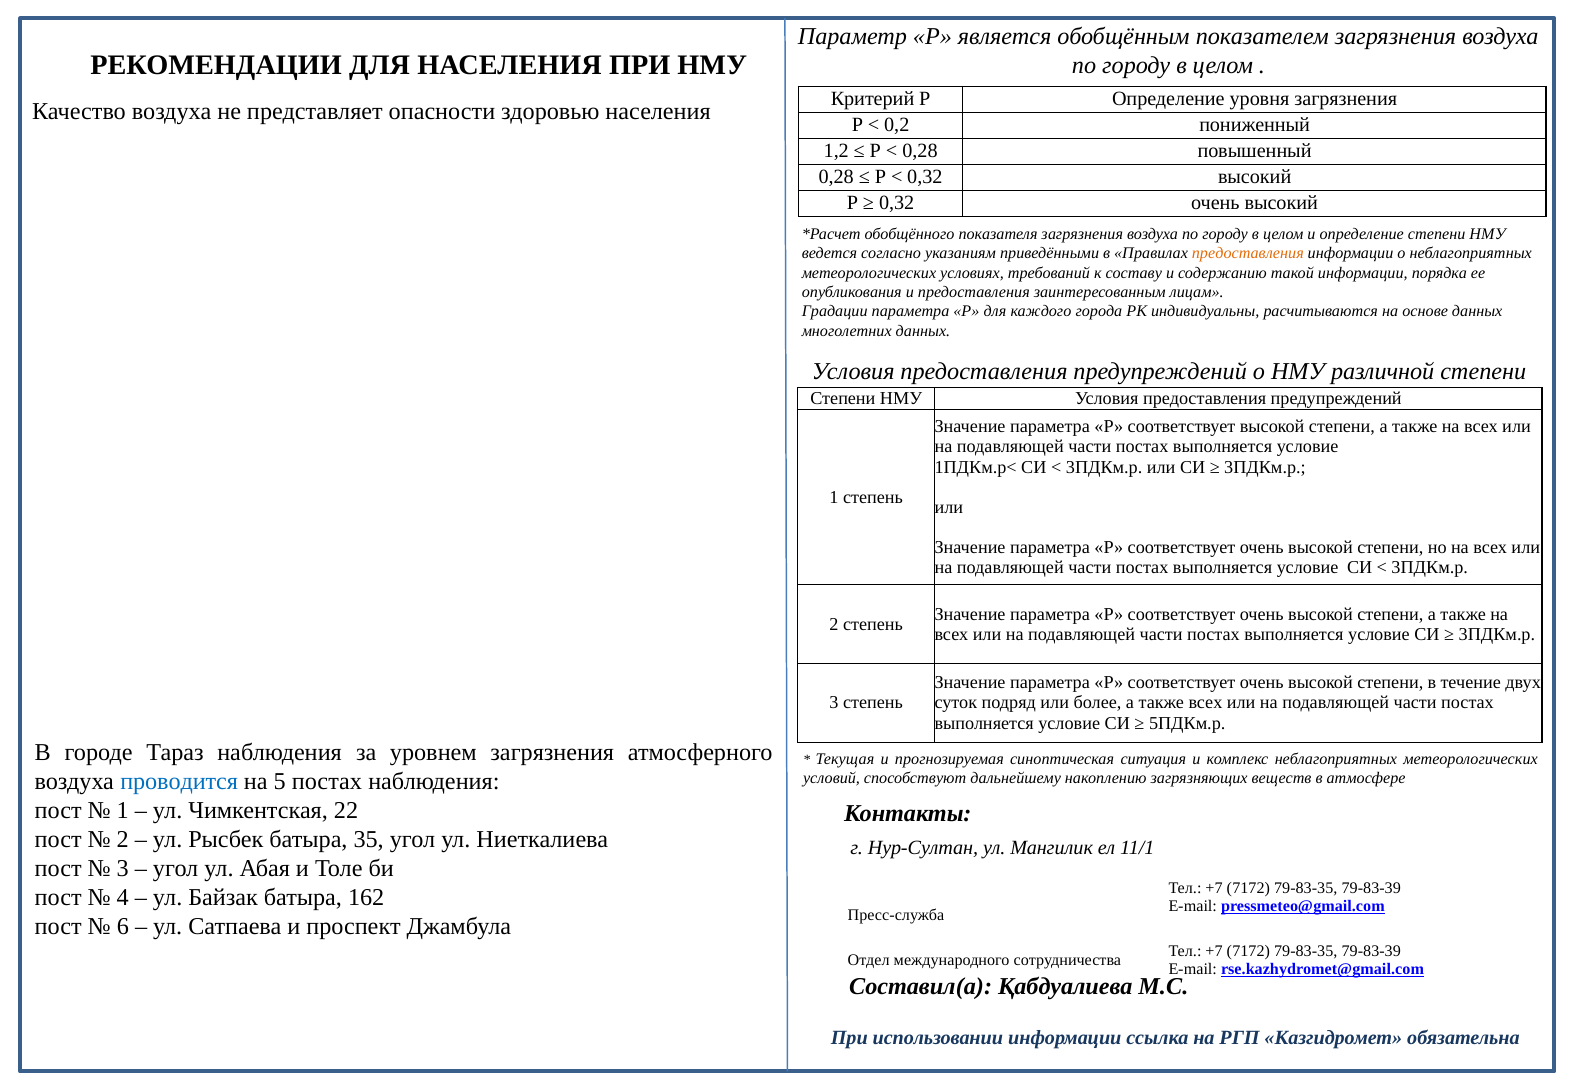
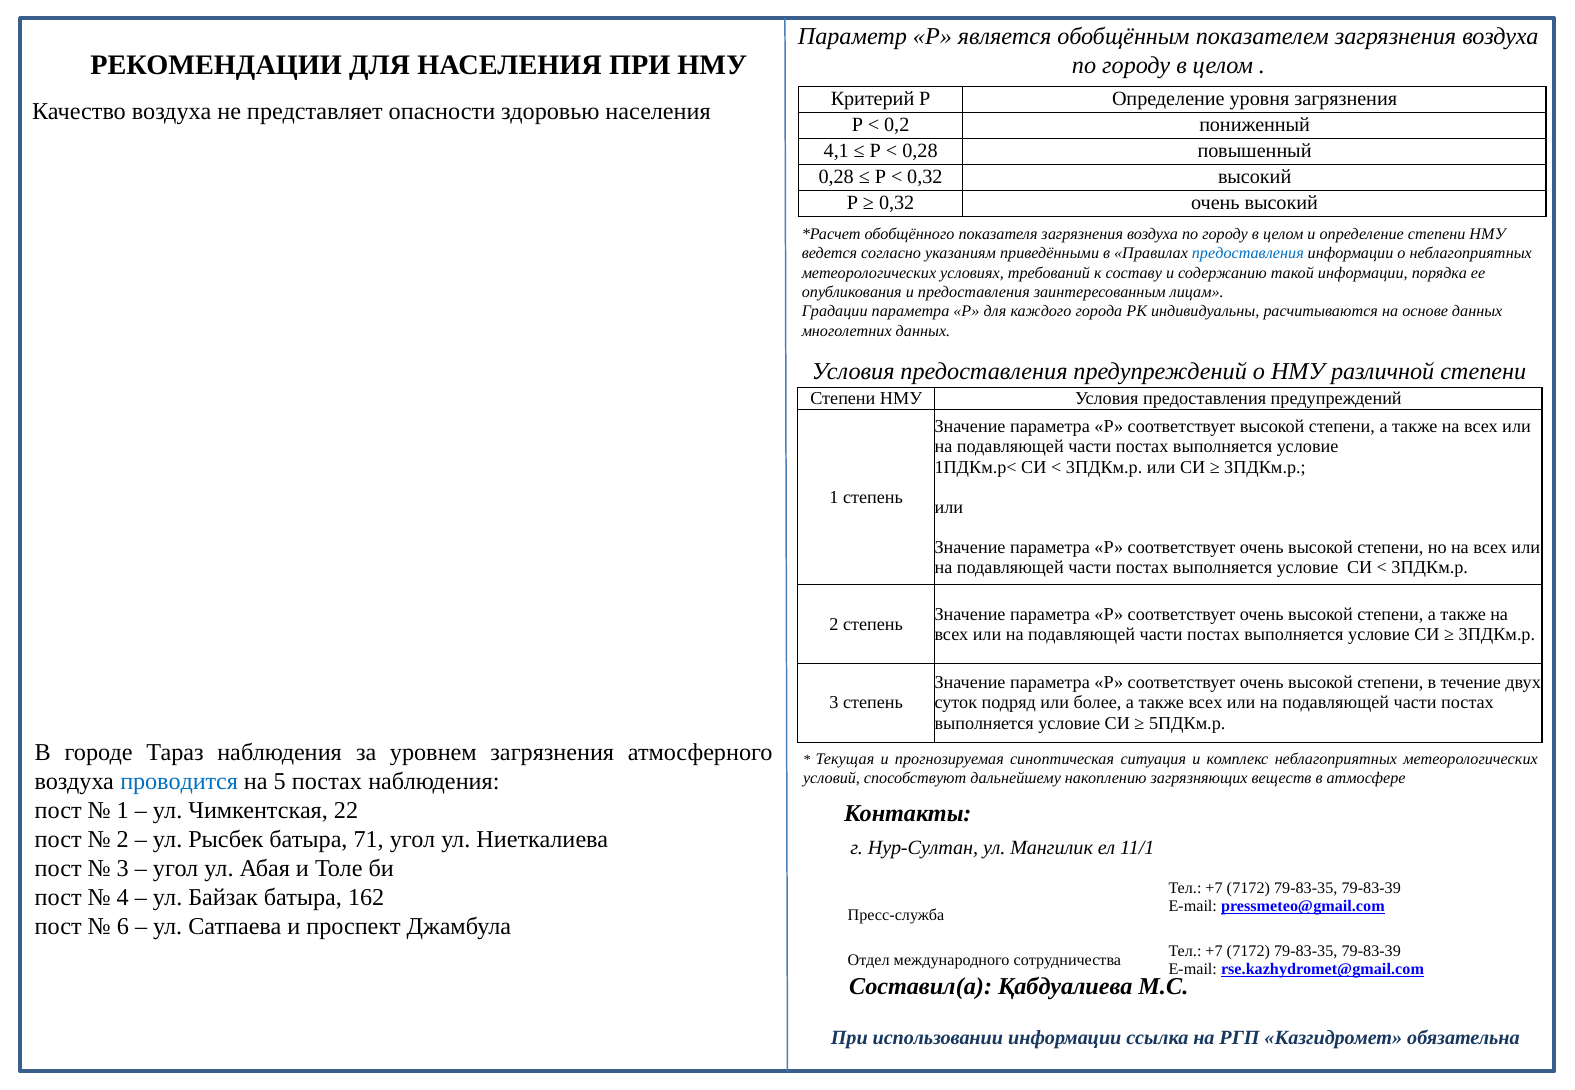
1,2: 1,2 -> 4,1 (836, 151)
предоставления colour: orange -> blue (1248, 253)
35: 35 -> 71 (369, 840)
